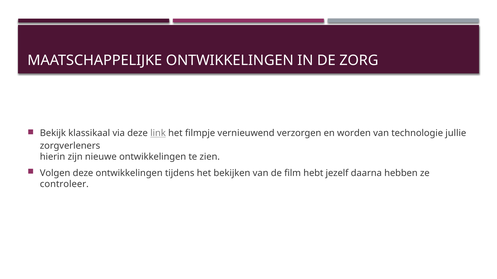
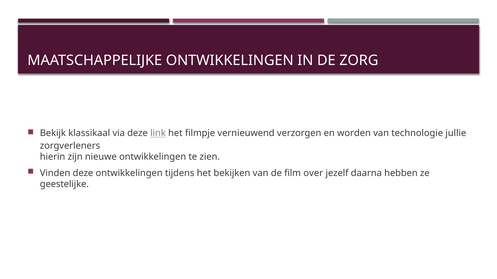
Volgen: Volgen -> Vinden (55, 173)
hebt: hebt -> over (313, 173)
controleer: controleer -> geestelijke (64, 185)
